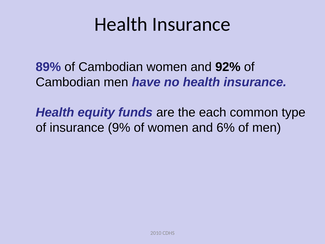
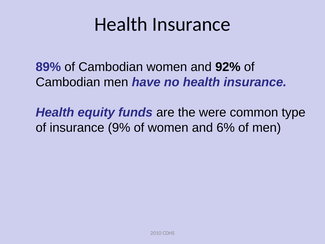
each: each -> were (213, 112)
